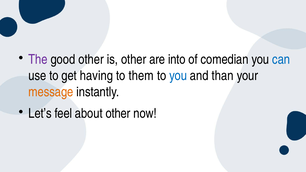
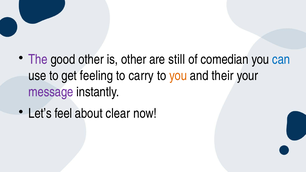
into: into -> still (177, 60)
having: having -> feeling (96, 76)
them: them -> carry (141, 76)
you colour: blue -> orange (178, 76)
than: than -> their (223, 76)
message colour: orange -> purple (51, 92)
about other: other -> clear (118, 114)
